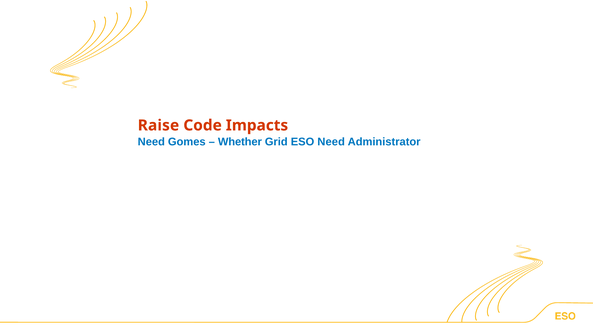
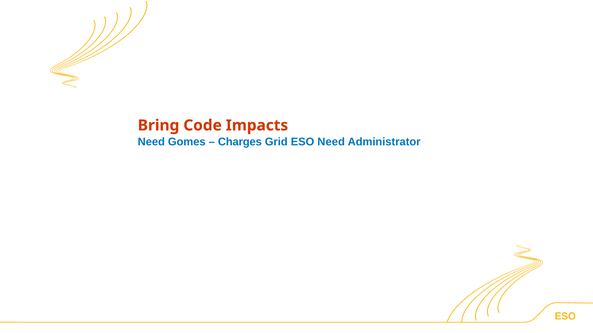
Raise: Raise -> Bring (159, 126)
Whether: Whether -> Charges (240, 142)
